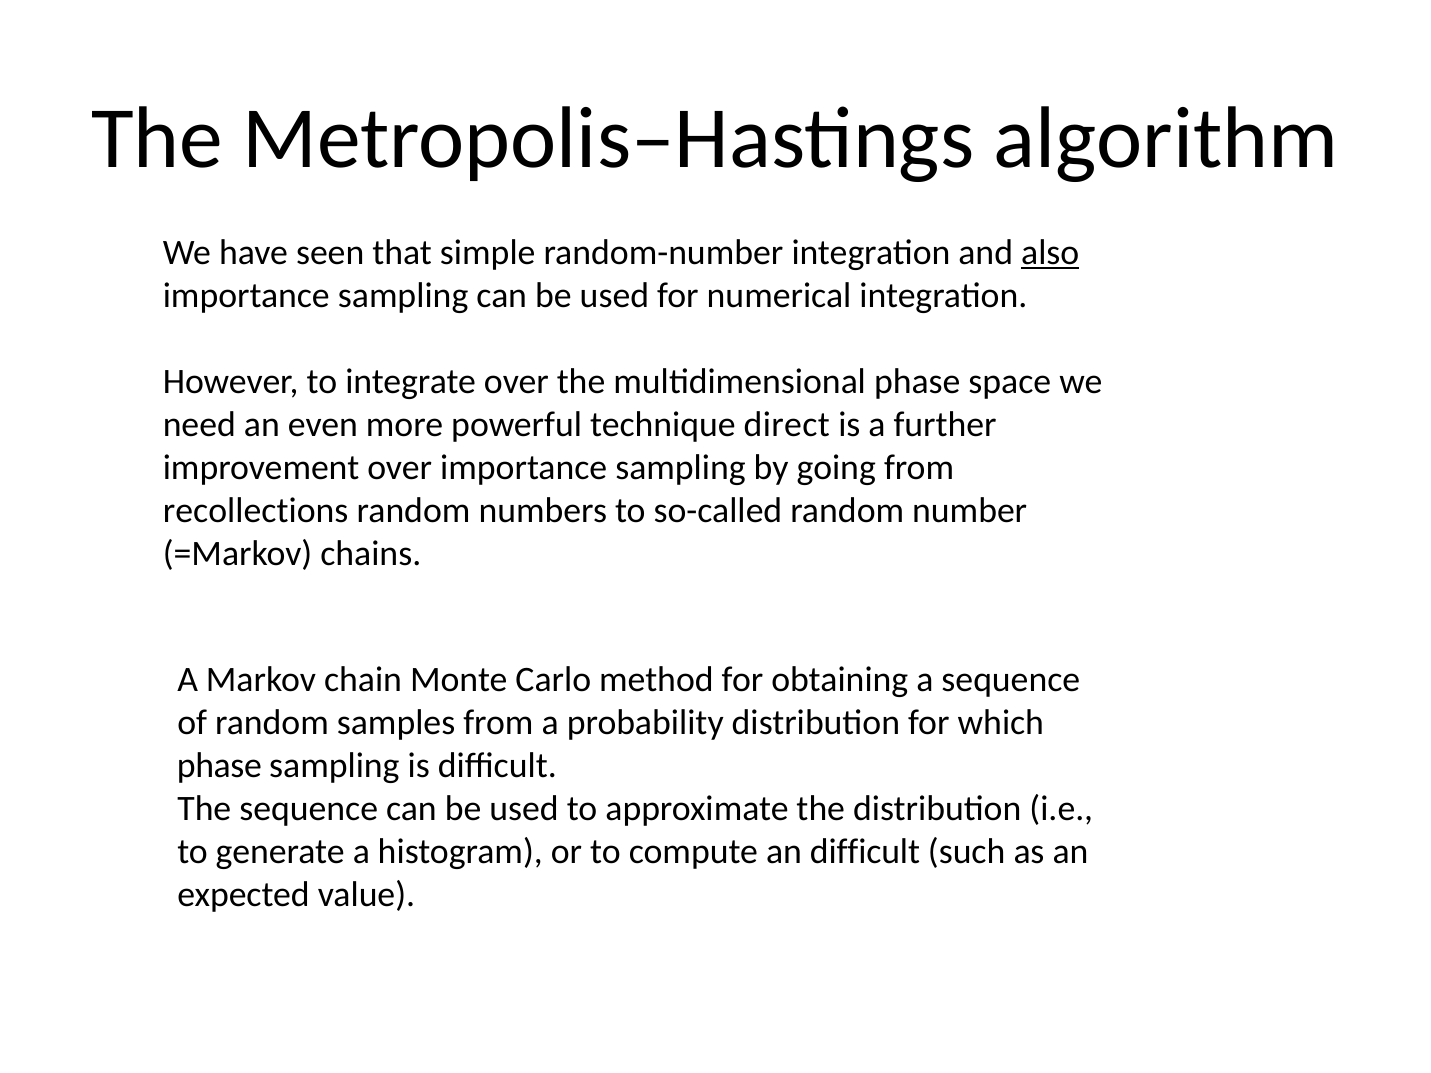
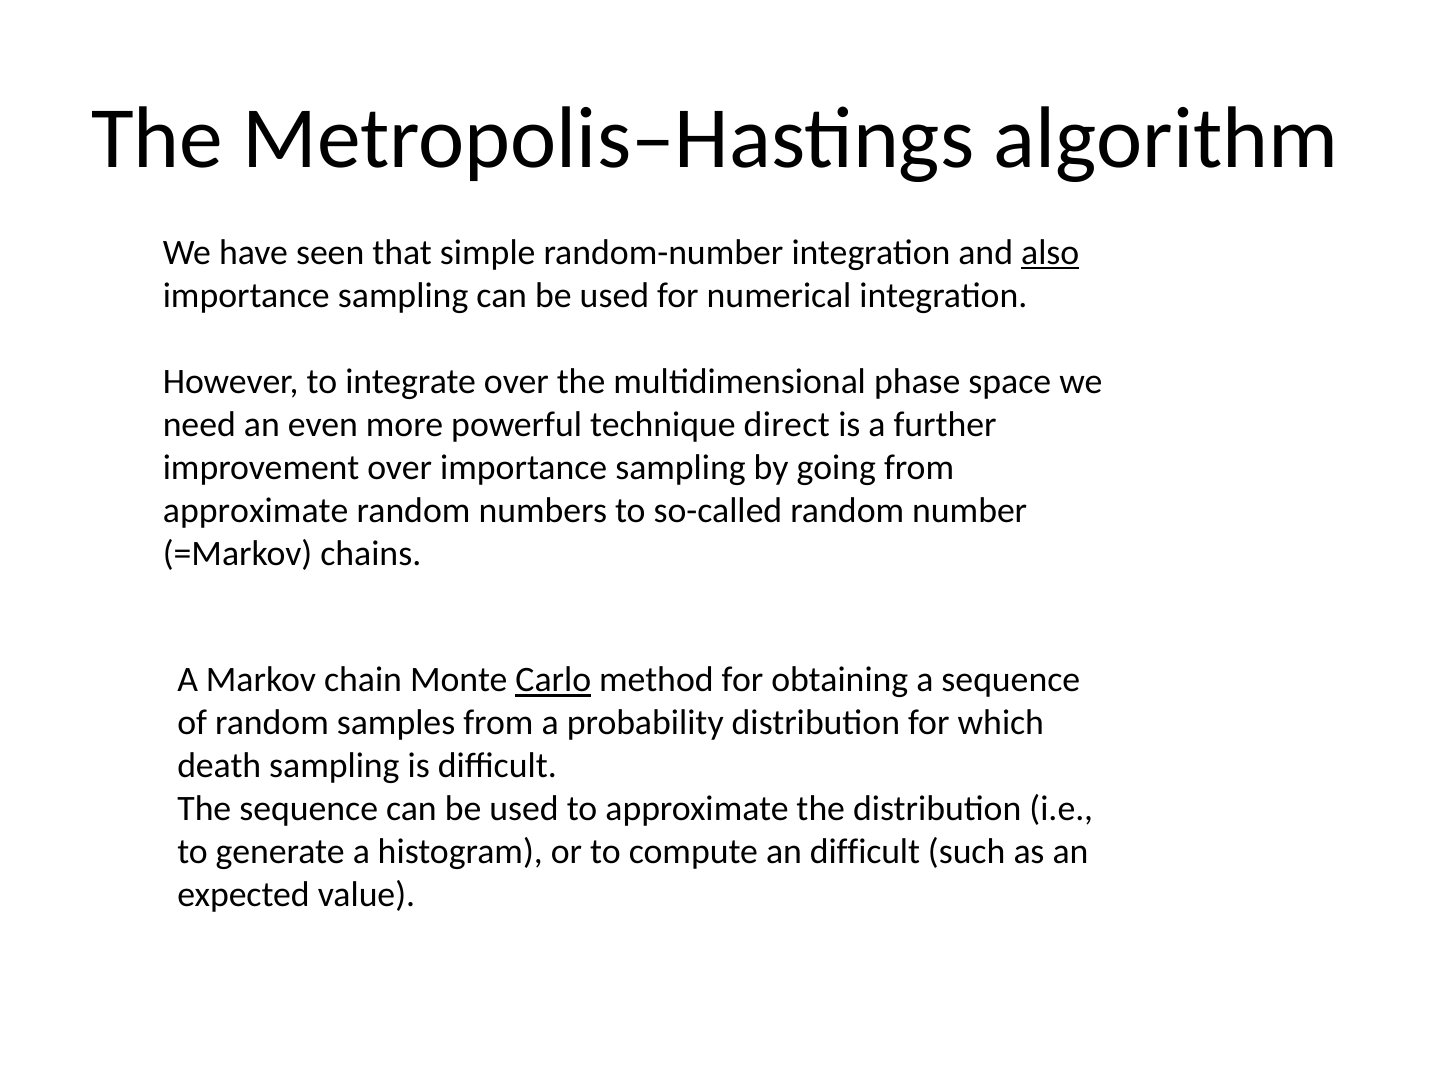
recollections: recollections -> approximate (256, 510)
Carlo underline: none -> present (553, 680)
phase: phase -> death (219, 766)
